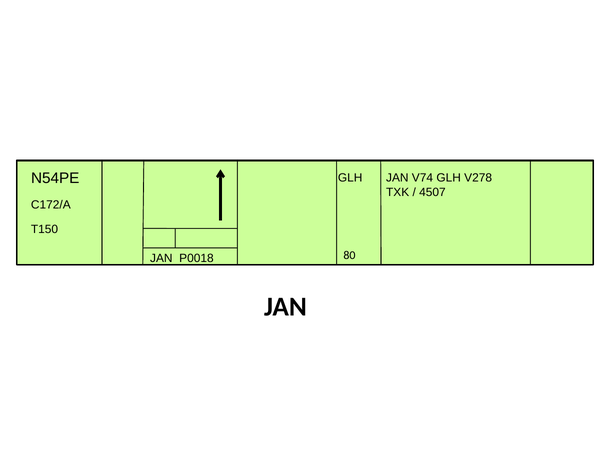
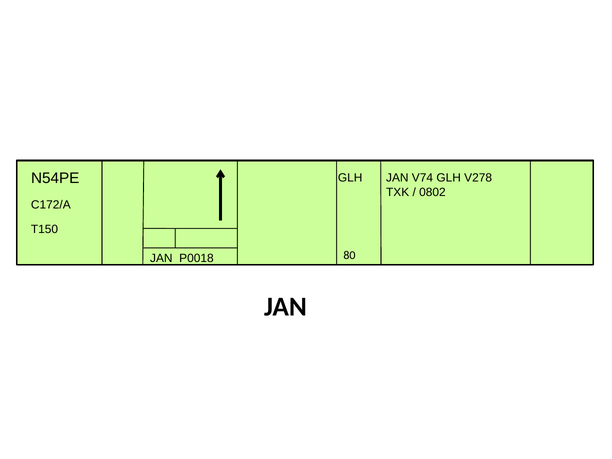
4507: 4507 -> 0802 (432, 192)
